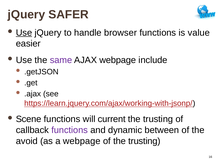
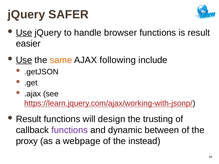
is value: value -> result (199, 33)
Use underline: none -> present (24, 60)
same colour: purple -> orange (61, 60)
AJAX webpage: webpage -> following (118, 60)
Scene: Scene -> Result (29, 119)
current: current -> design (112, 119)
avoid: avoid -> proxy (27, 141)
of the trusting: trusting -> instead (144, 141)
